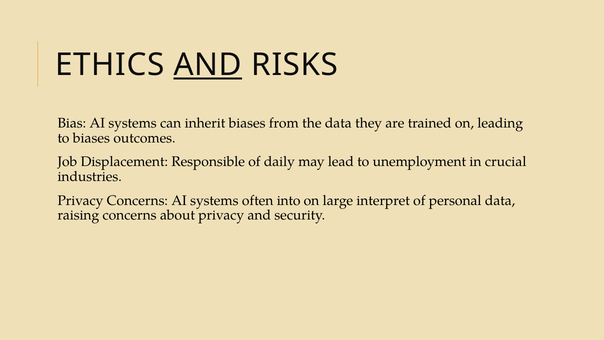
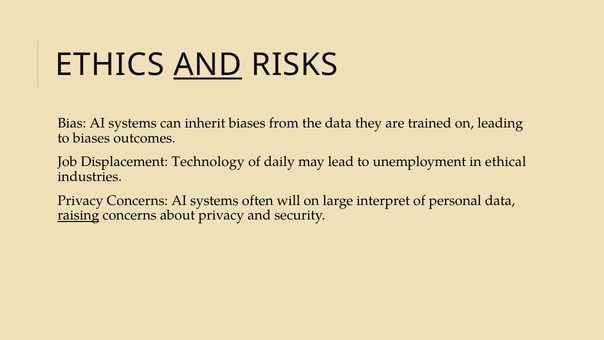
Responsible: Responsible -> Technology (208, 162)
crucial: crucial -> ethical (506, 162)
into: into -> will (289, 200)
raising underline: none -> present (78, 215)
